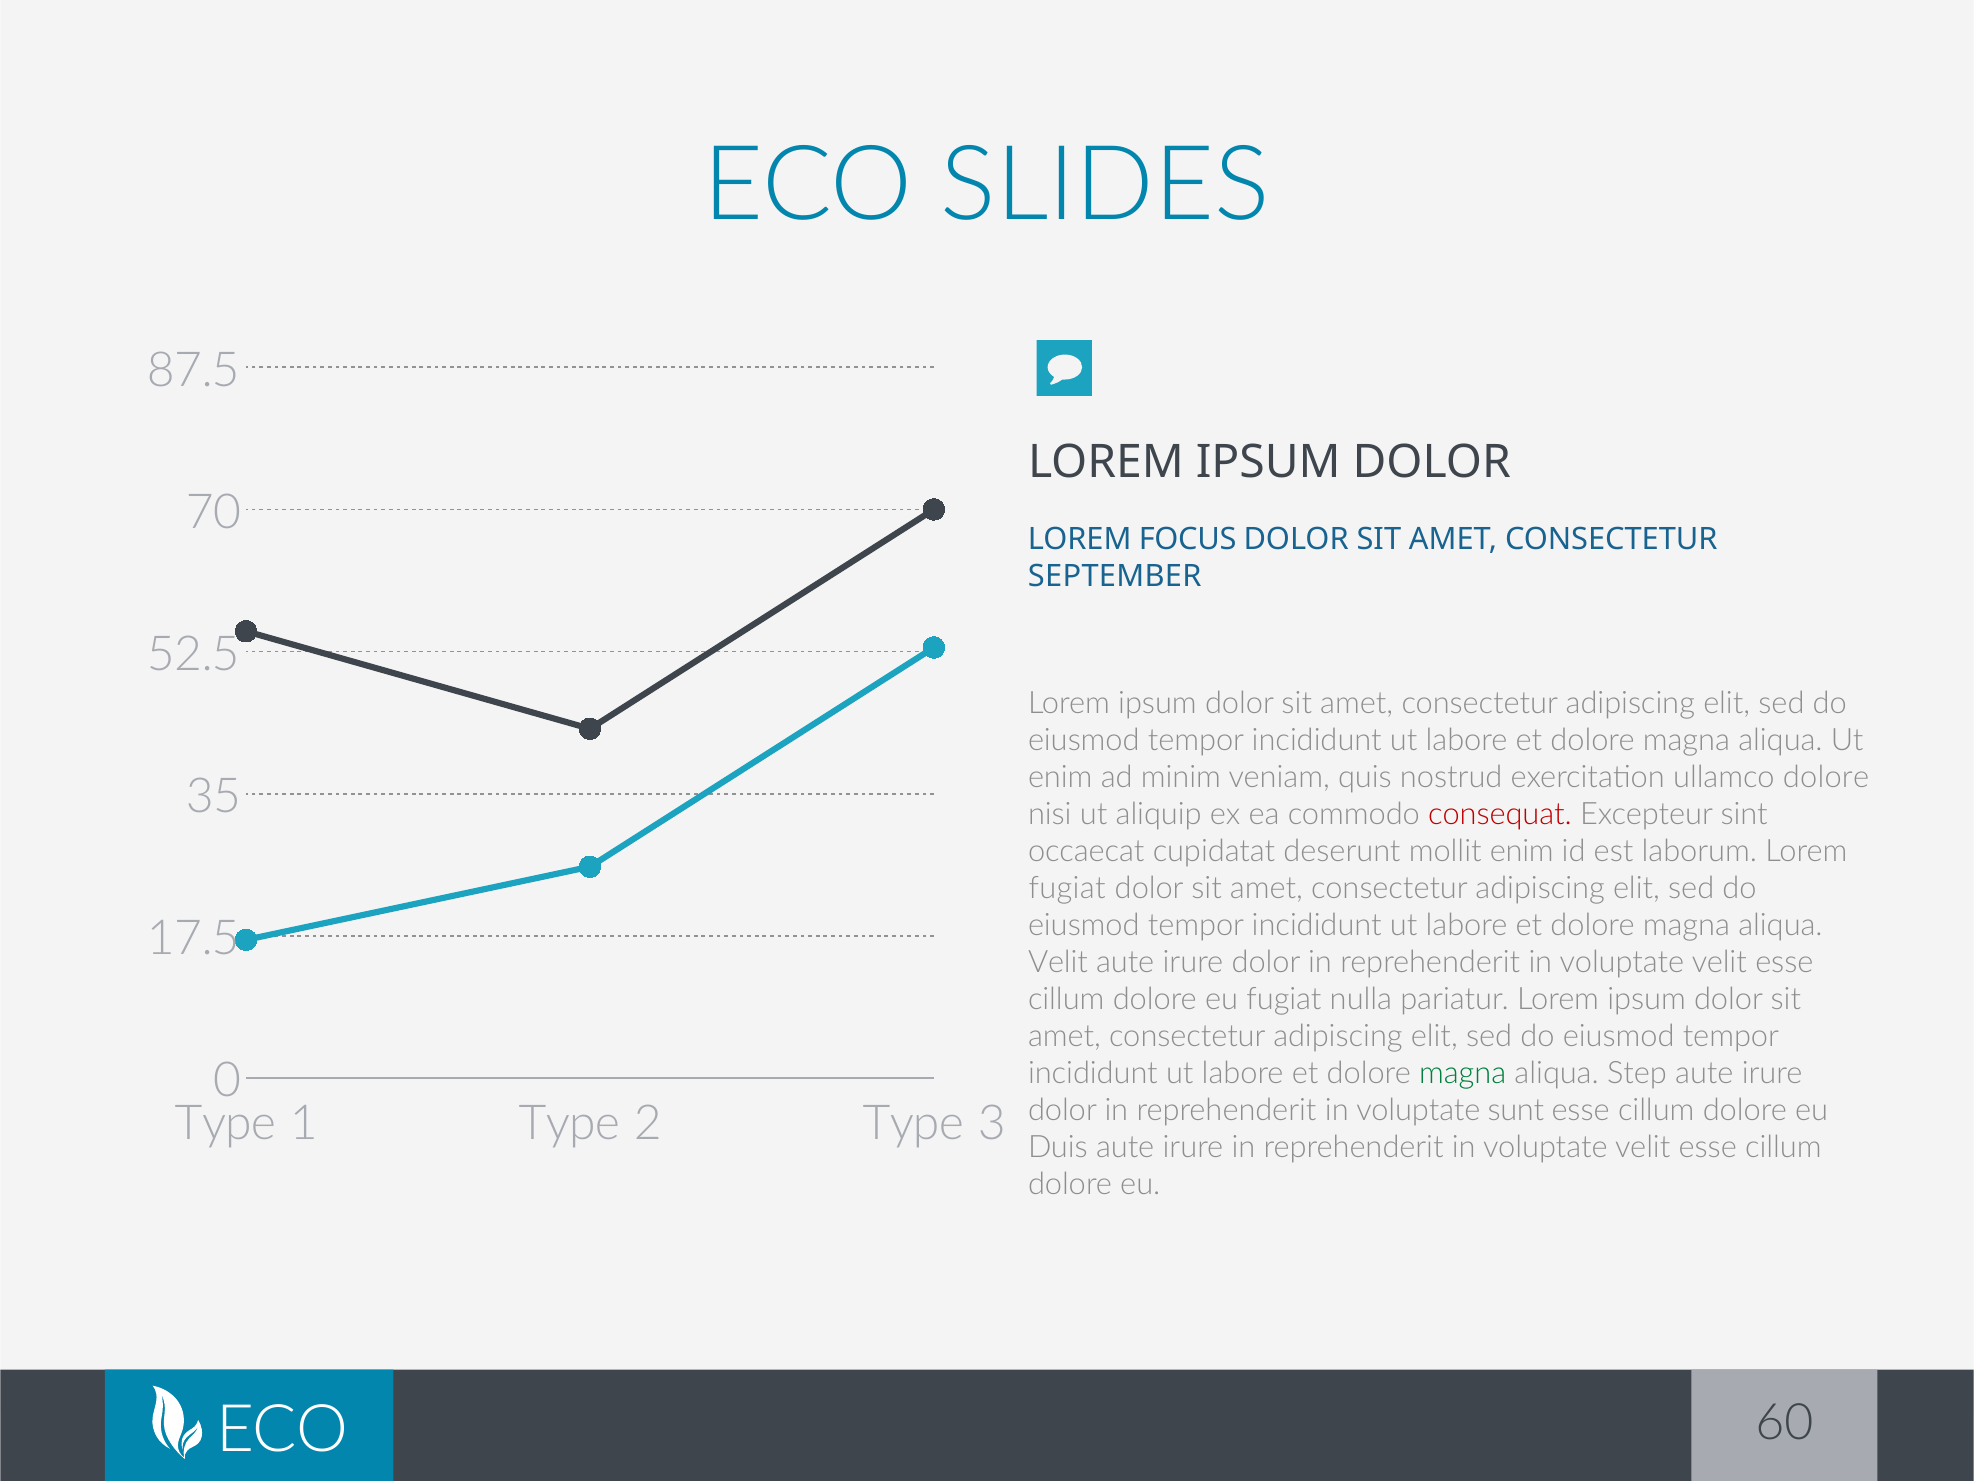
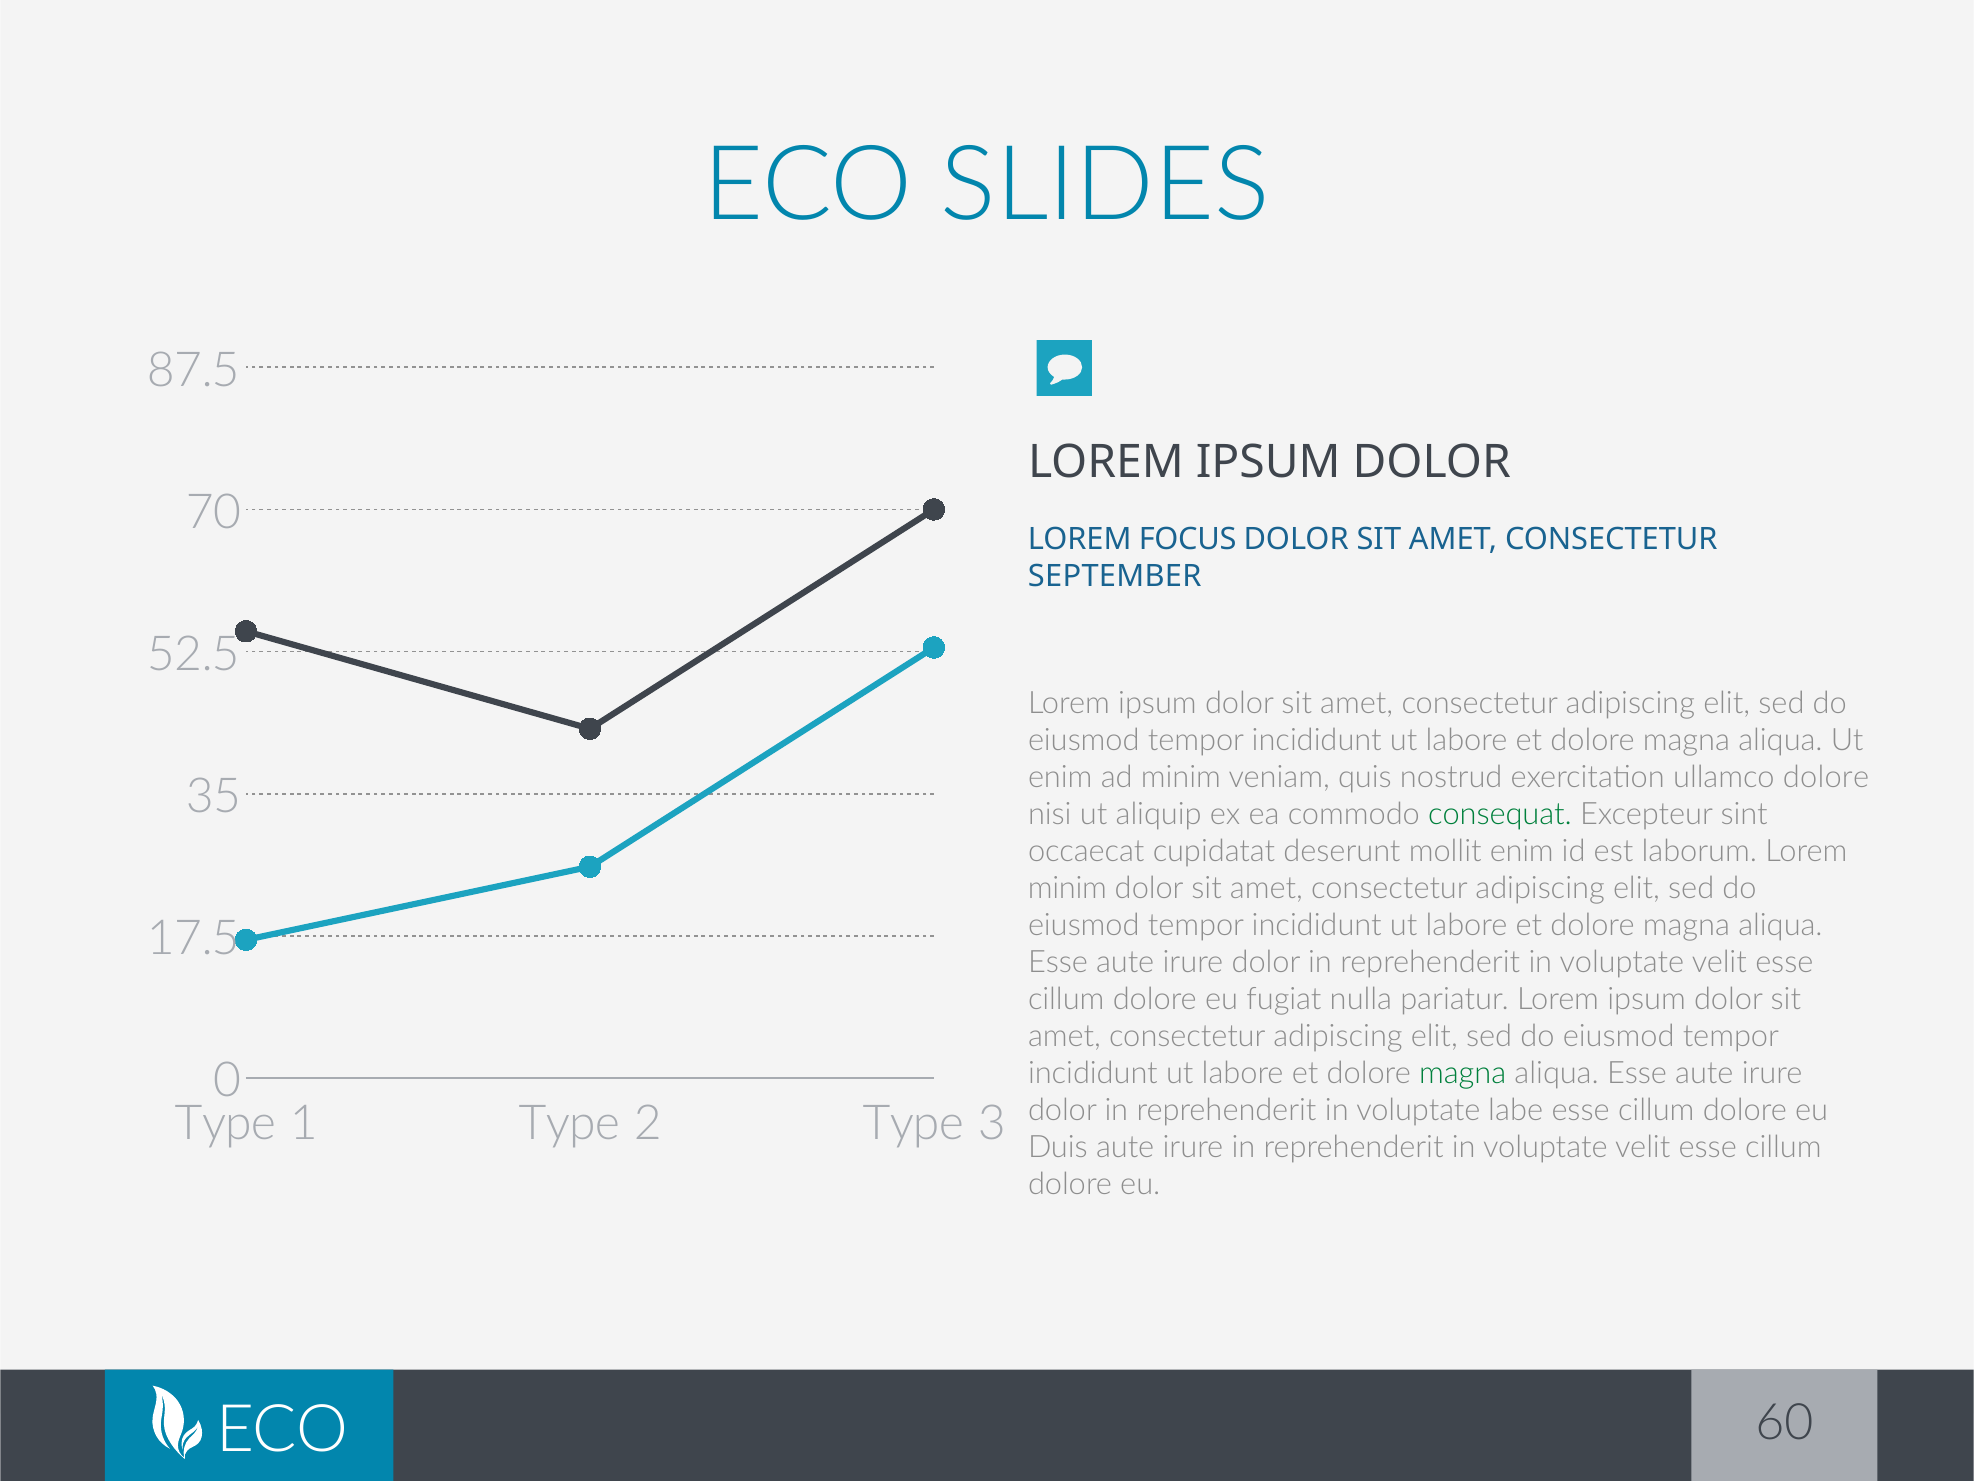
consequat colour: red -> green (1500, 814)
fugiat: fugiat -> minim (1067, 888)
Velit: Velit -> Esse (1058, 962)
Step: Step -> Esse (1637, 1073)
sunt: sunt -> labe (1516, 1110)
